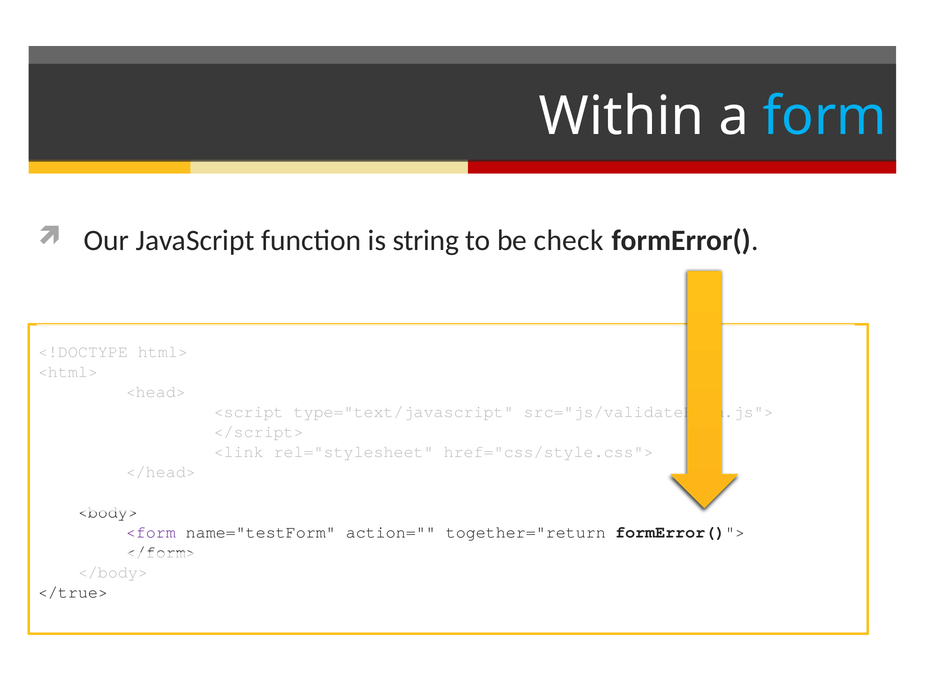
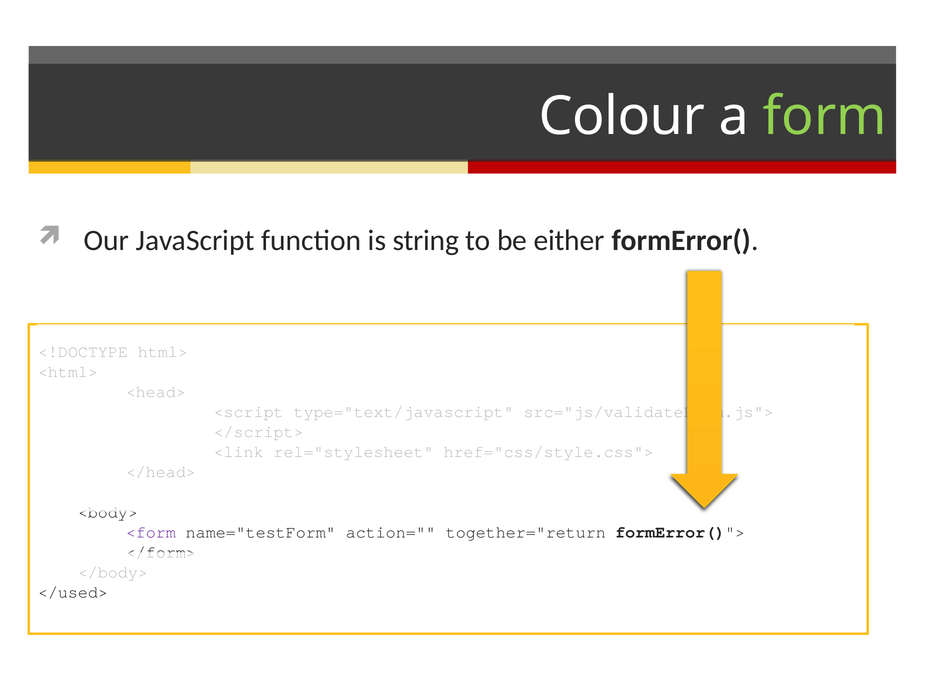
Within: Within -> Colour (622, 116)
form colour: light blue -> light green (825, 116)
check: check -> either (569, 240)
</true>: </true> -> </used> (73, 592)
